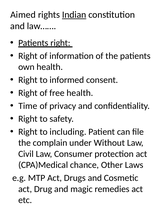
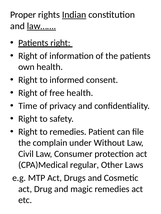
Aimed: Aimed -> Proper (23, 15)
law…… underline: none -> present (41, 26)
to including: including -> remedies (68, 132)
chance: chance -> regular (85, 165)
